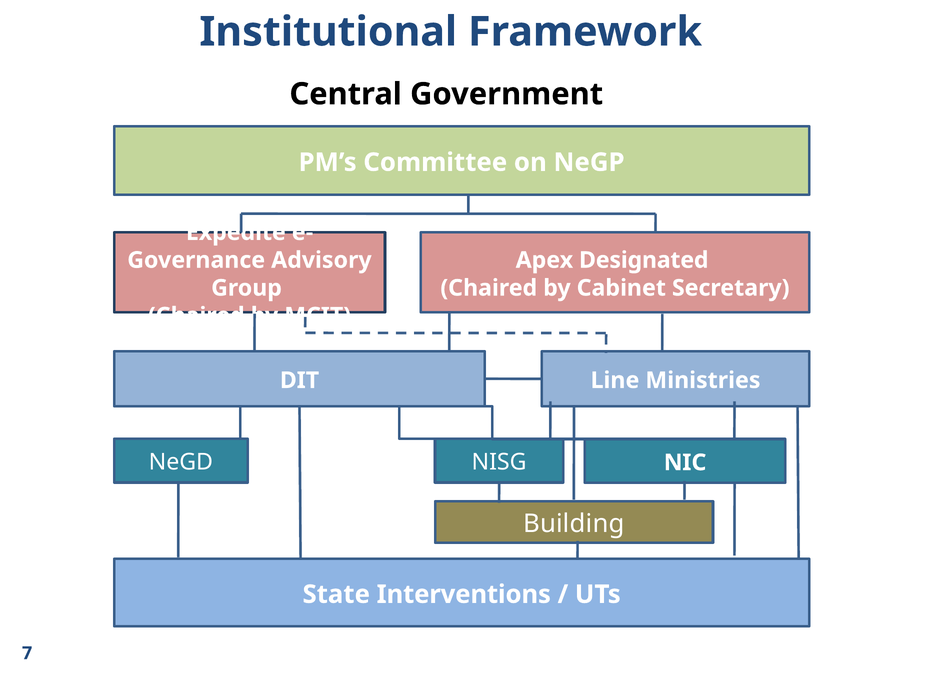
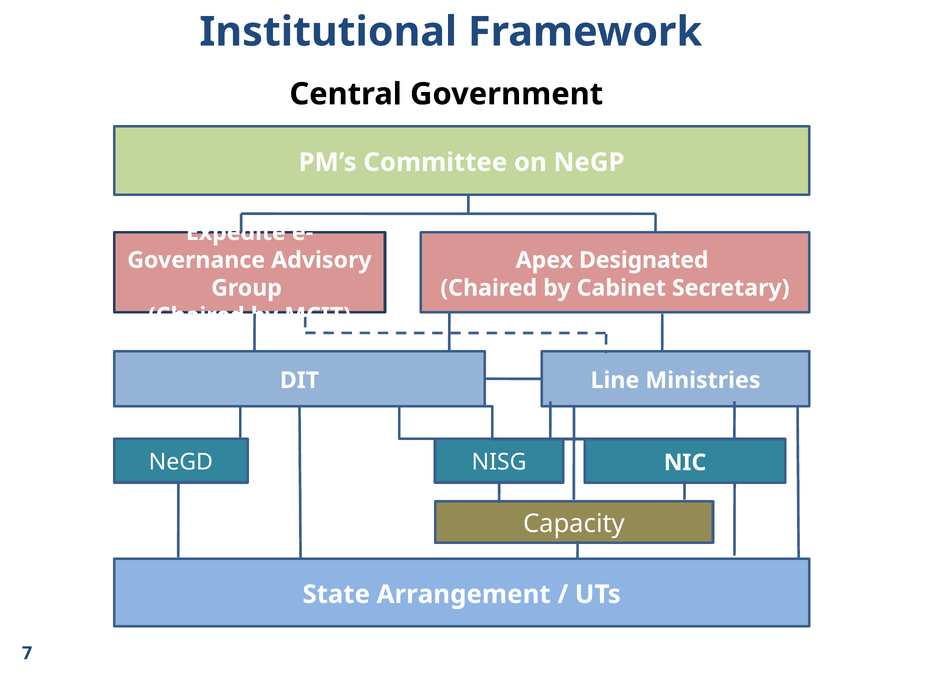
Building: Building -> Capacity (574, 523)
Interventions: Interventions -> Arrangement (464, 594)
